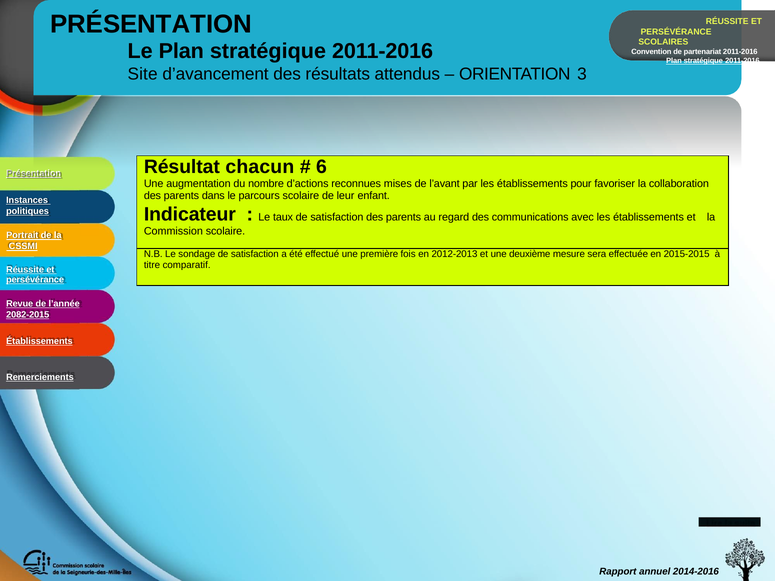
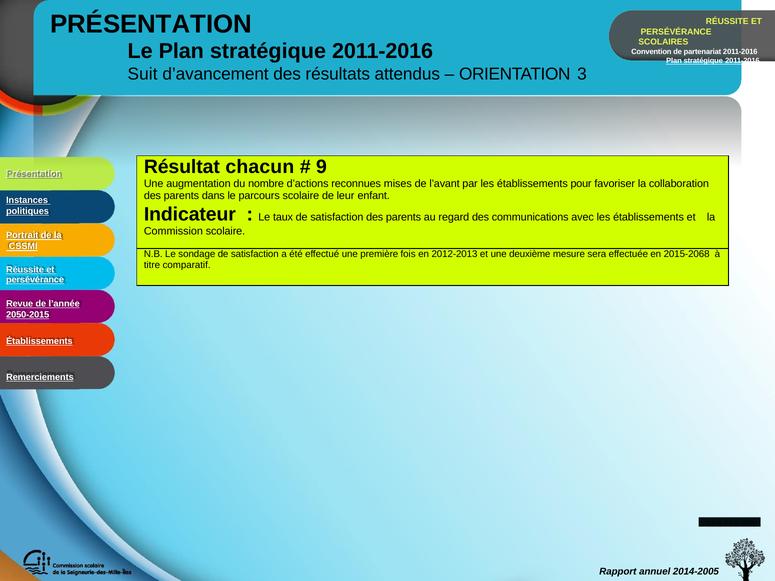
Site: Site -> Suit (143, 74)
6: 6 -> 9 (321, 167)
2015-2015: 2015-2015 -> 2015-2068 (687, 254)
2082-2015: 2082-2015 -> 2050-2015 (28, 315)
2014-2016: 2014-2016 -> 2014-2005 (696, 572)
